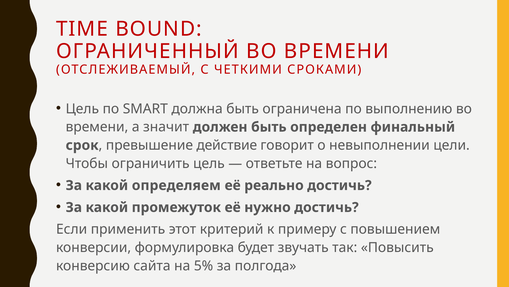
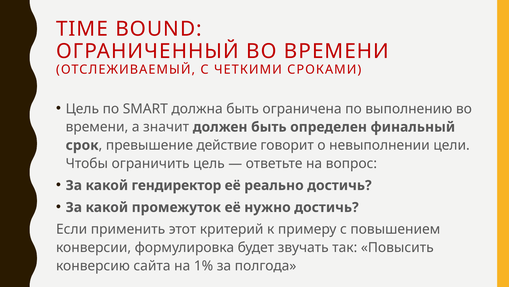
определяем: определяем -> гендиректор (176, 185)
5%: 5% -> 1% (204, 265)
